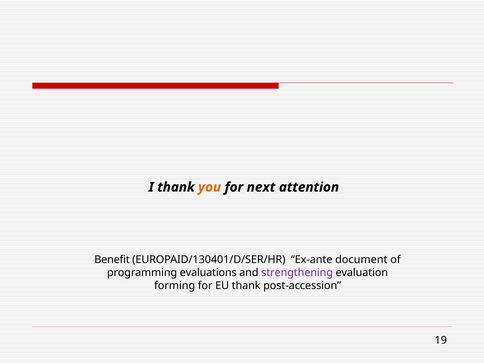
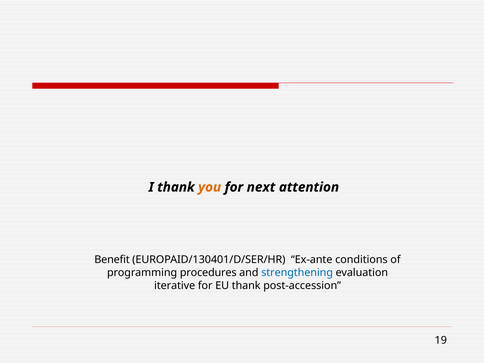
document: document -> conditions (361, 260)
evaluations: evaluations -> procedures (208, 273)
strengthening colour: purple -> blue (297, 273)
forming: forming -> iterative (175, 285)
